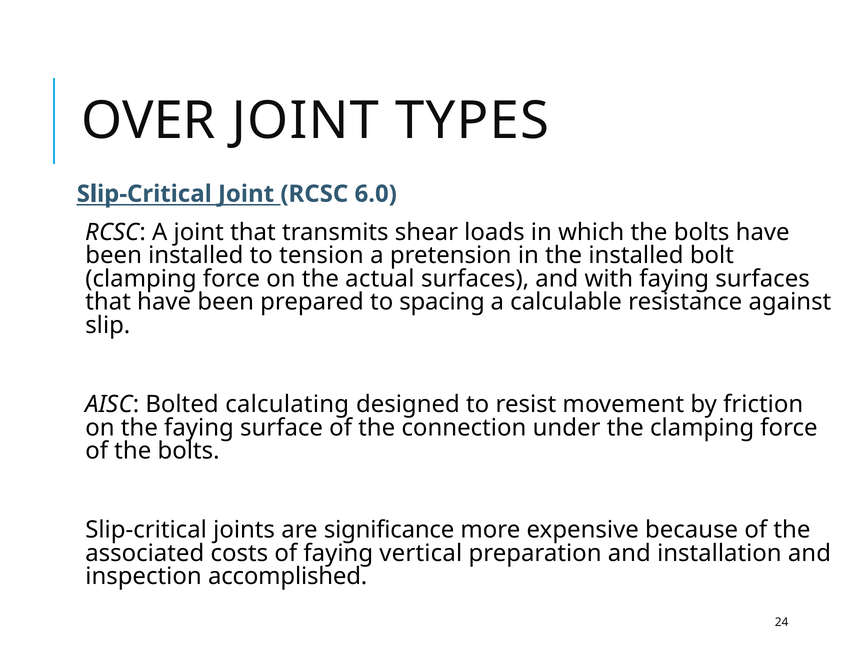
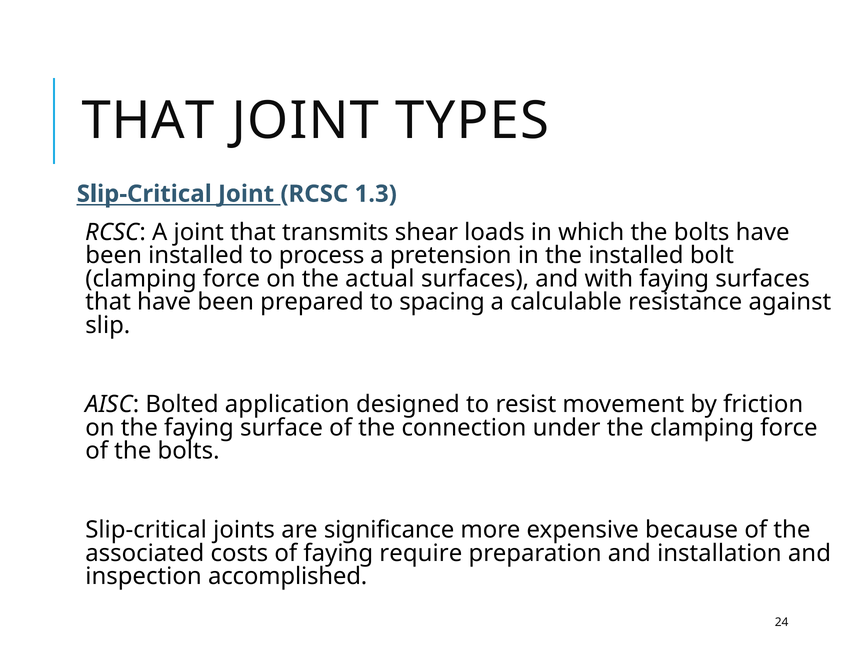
OVER: OVER -> THAT (148, 121)
6.0: 6.0 -> 1.3 (376, 194)
tension: tension -> process (322, 256)
calculating: calculating -> application (287, 405)
vertical: vertical -> require (421, 554)
